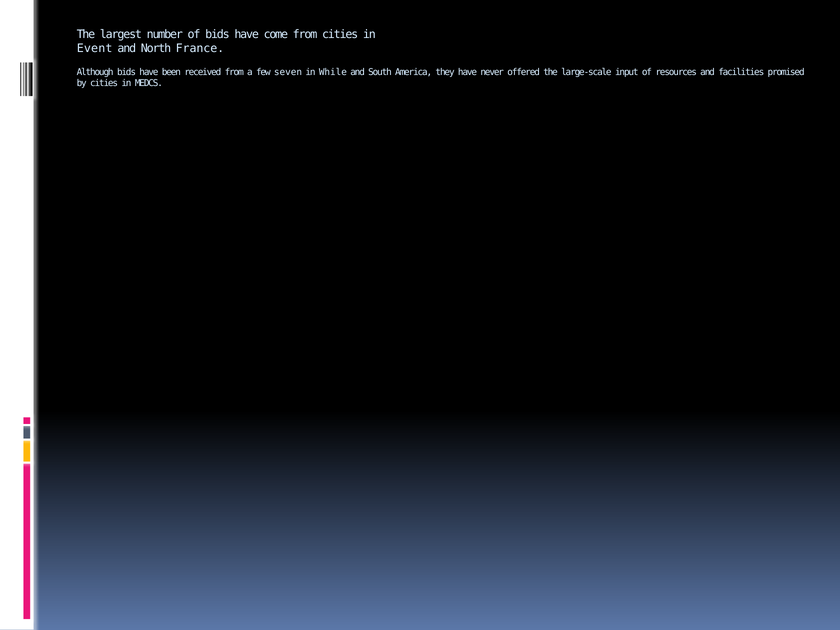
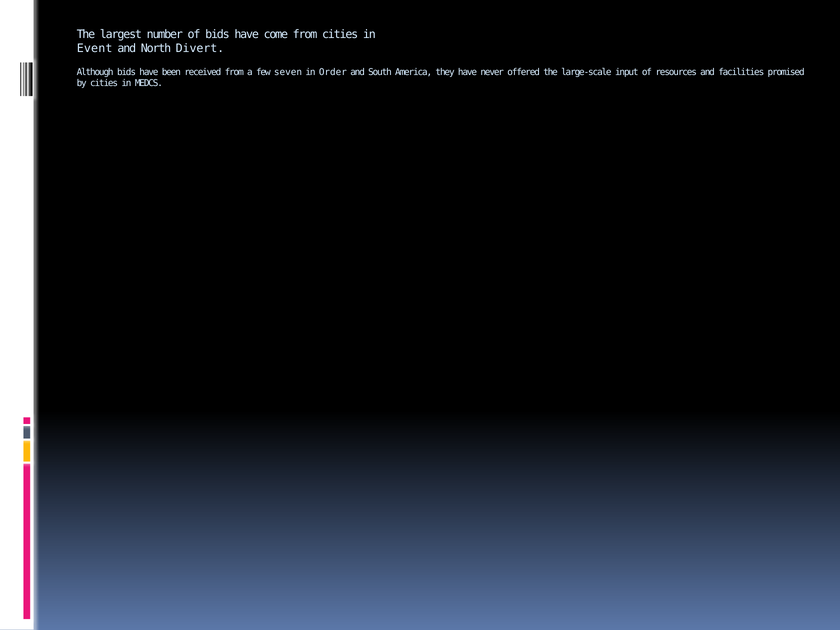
France: France -> Divert (200, 48)
While: While -> Order (333, 72)
